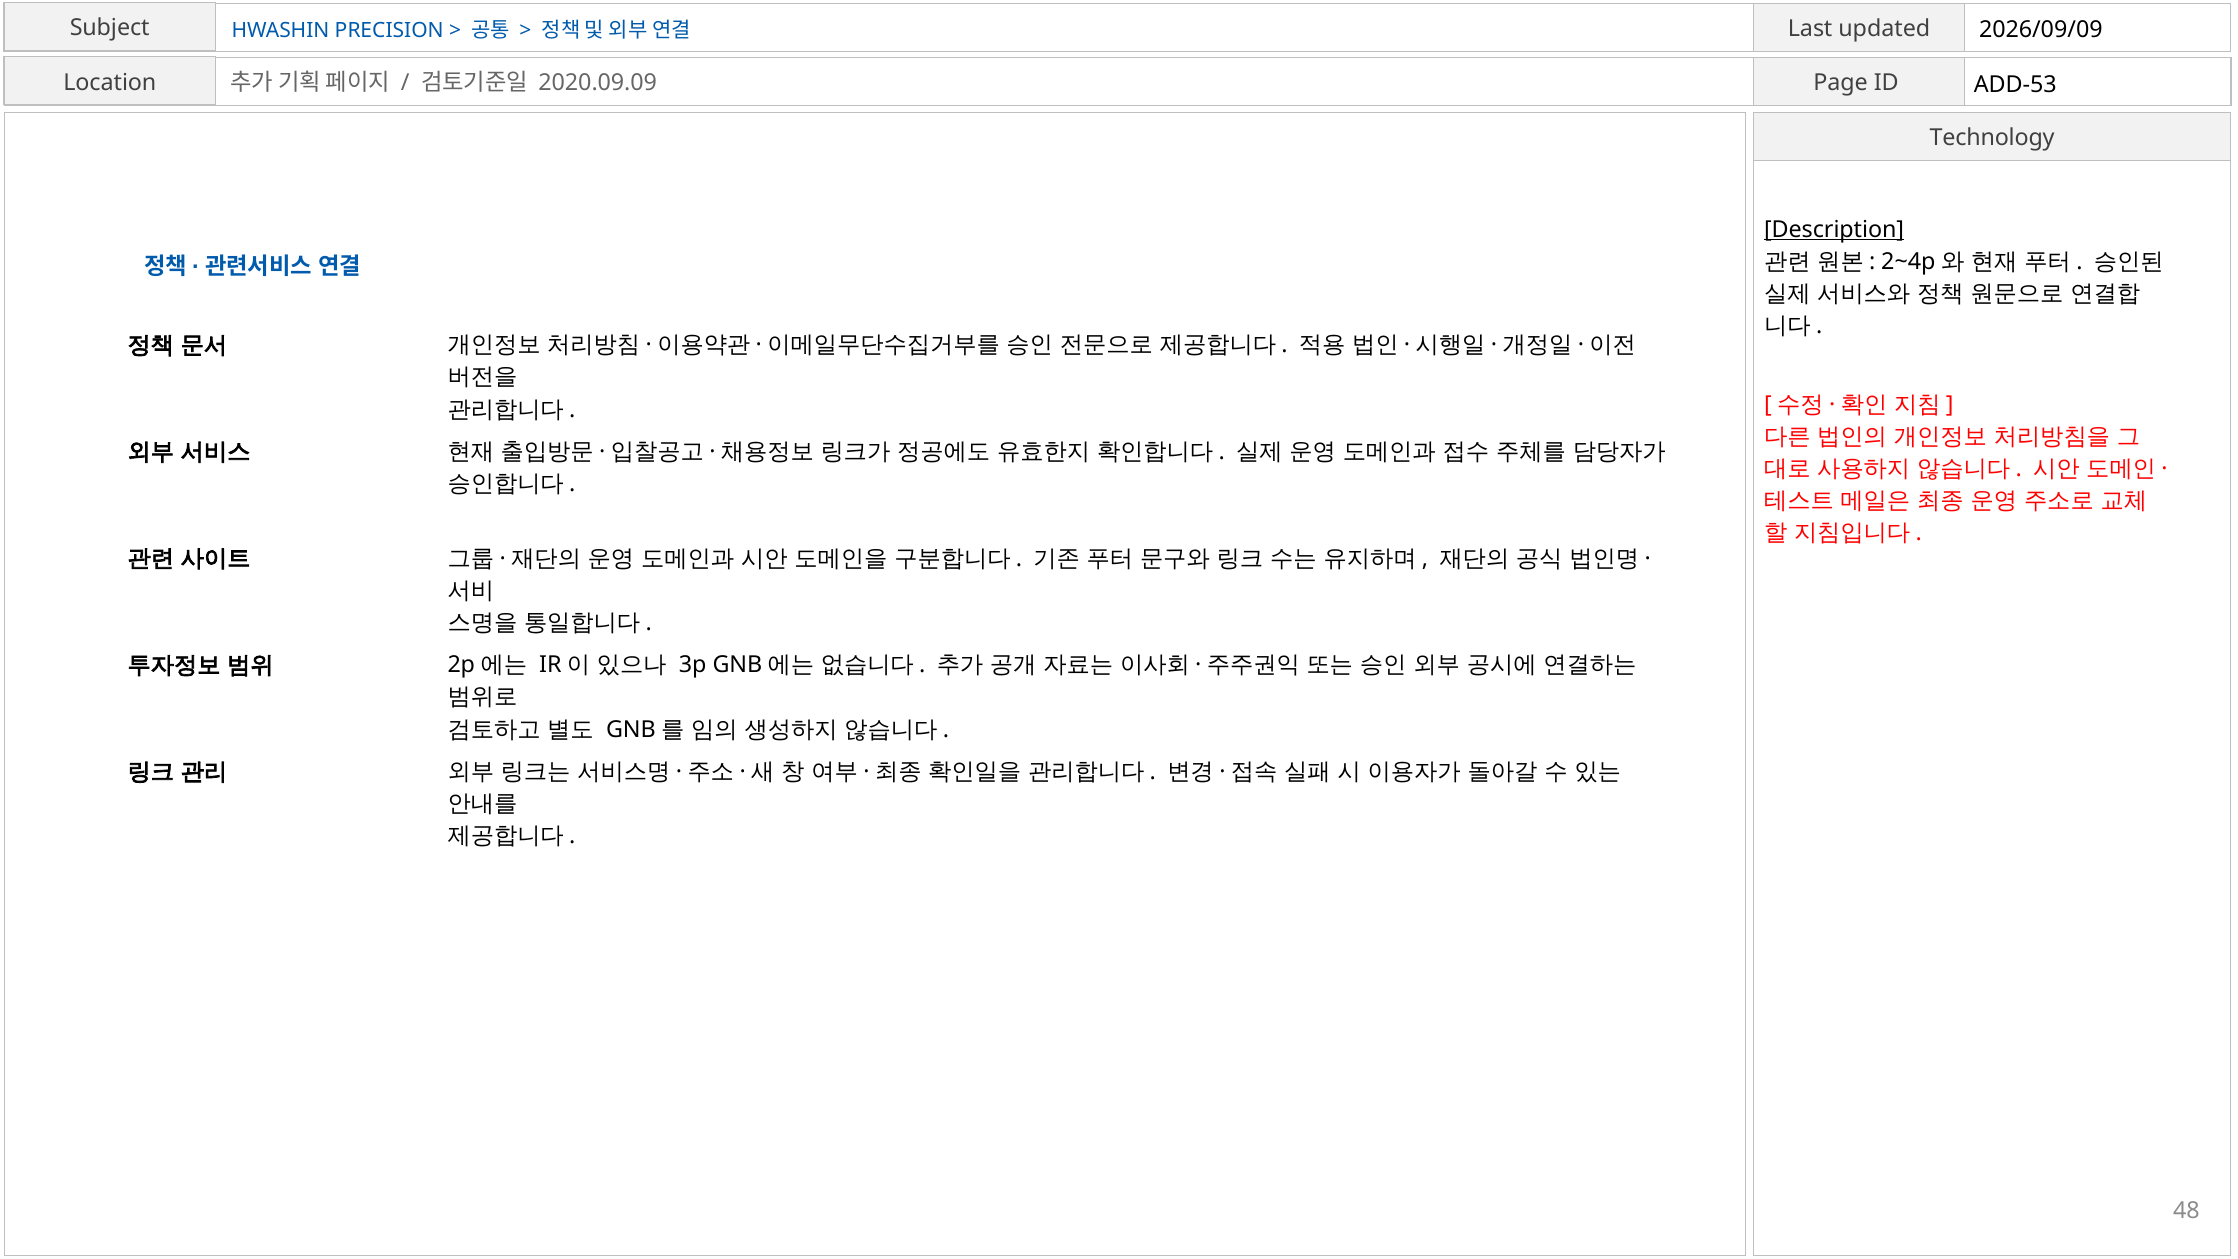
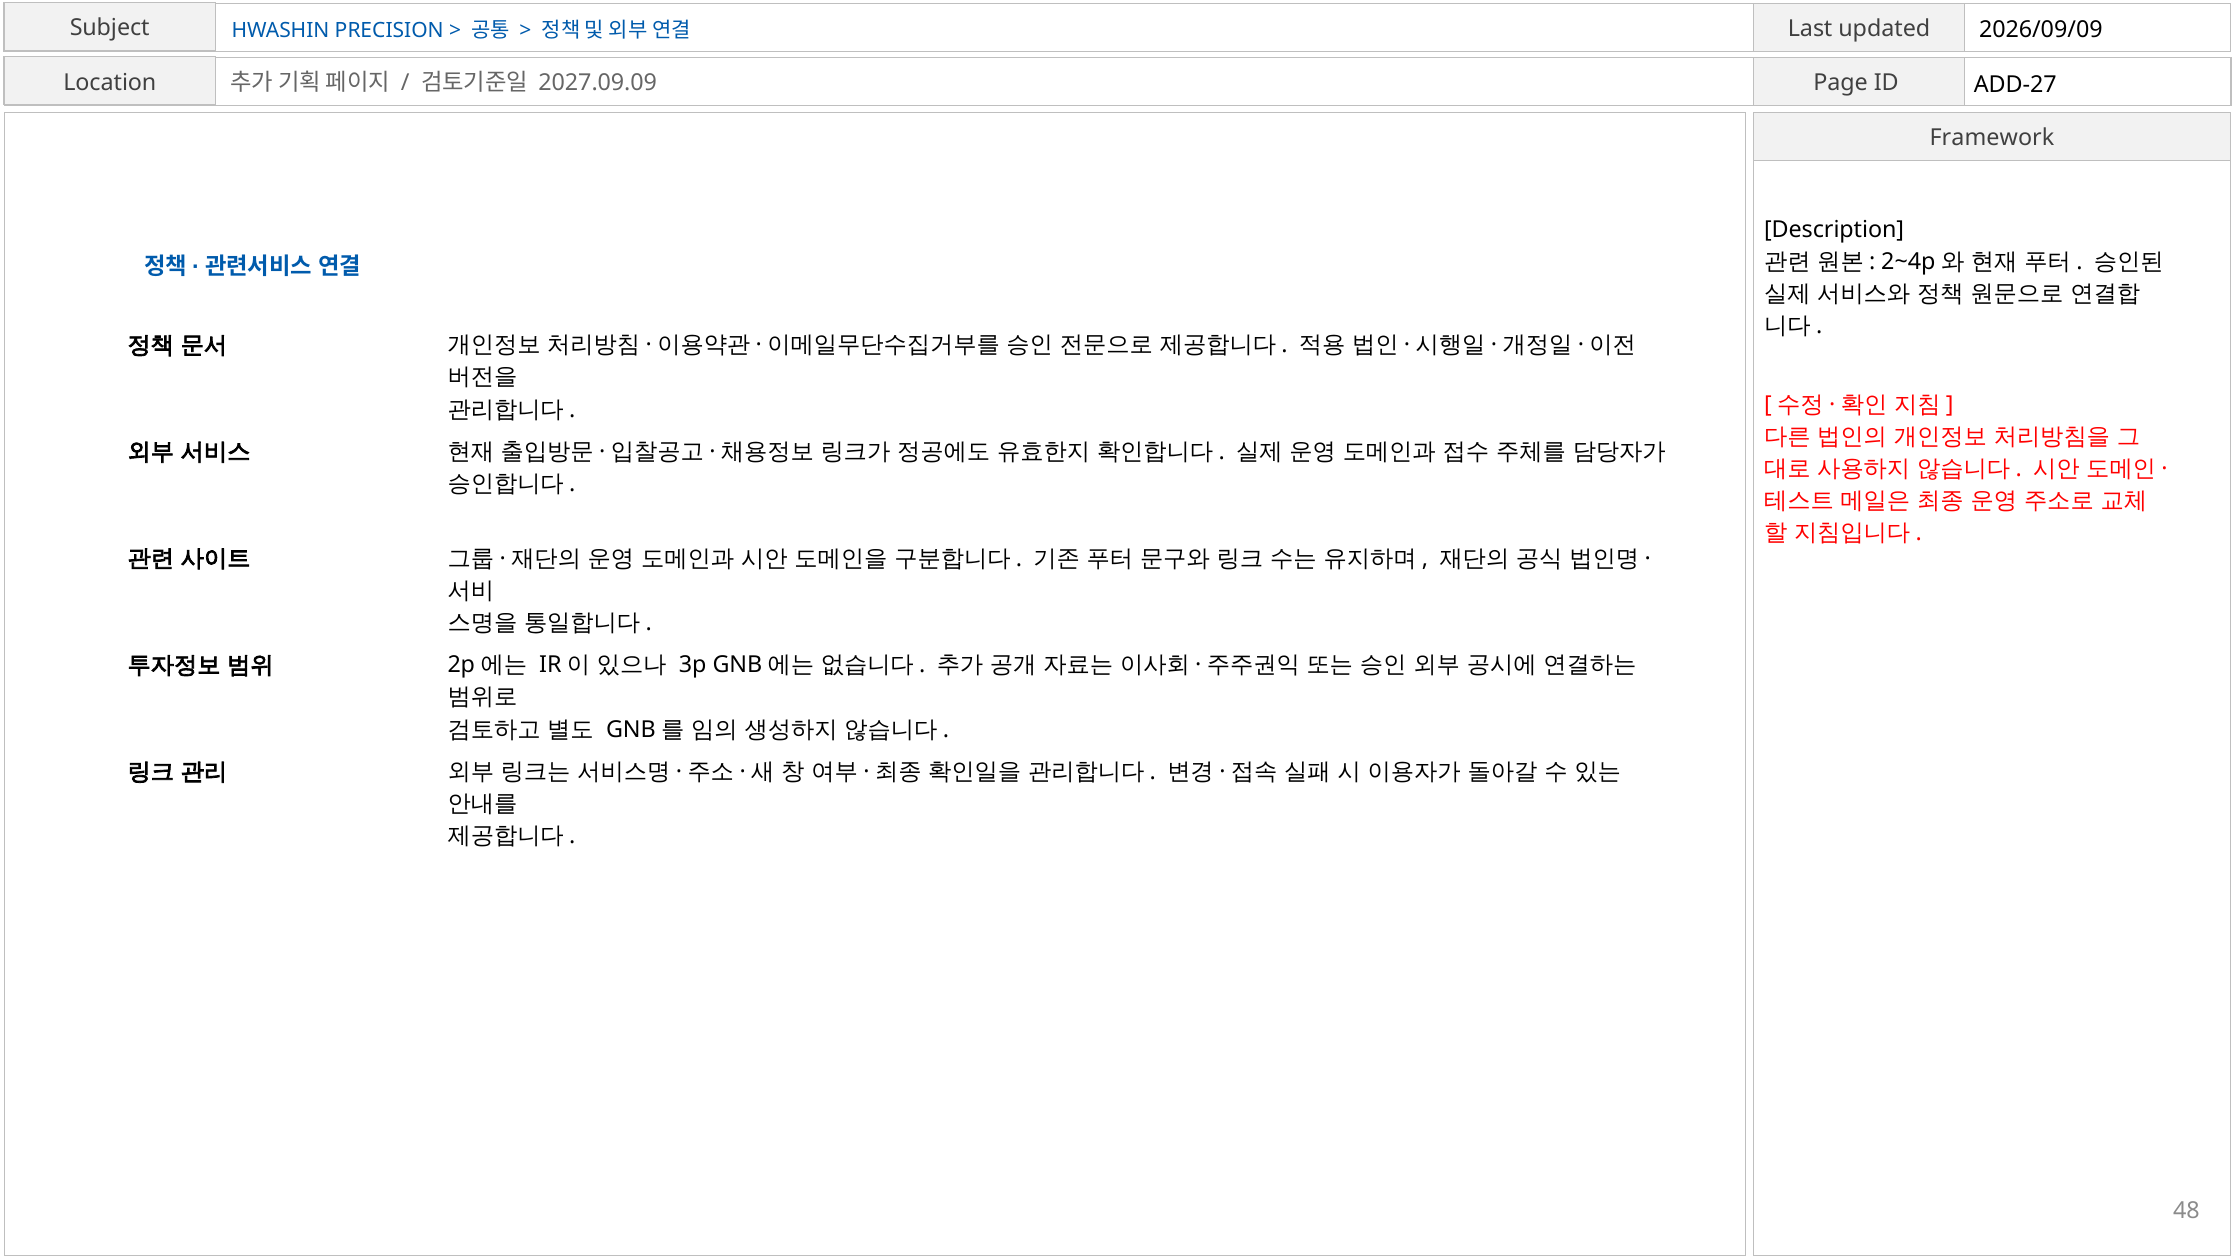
2020.09.09: 2020.09.09 -> 2027.09.09 (598, 83)
ADD-53: ADD-53 -> ADD-27 (2015, 84)
Technology: Technology -> Framework (1992, 138)
Description underline: present -> none (1834, 230)
